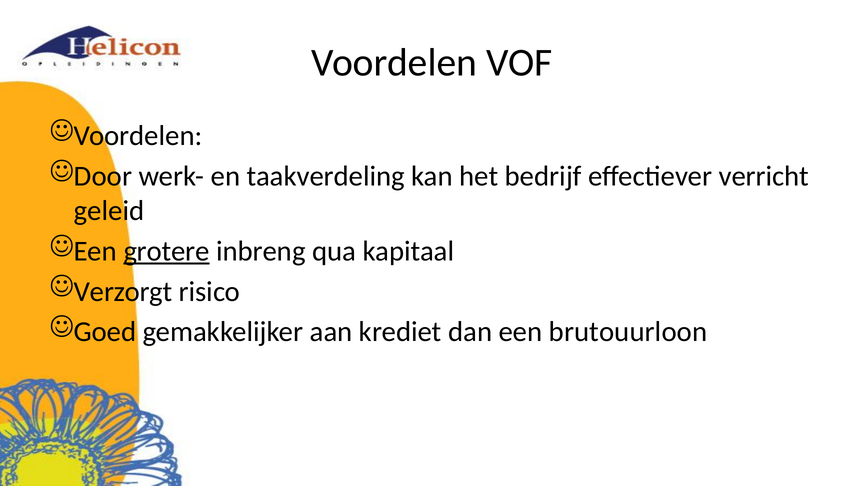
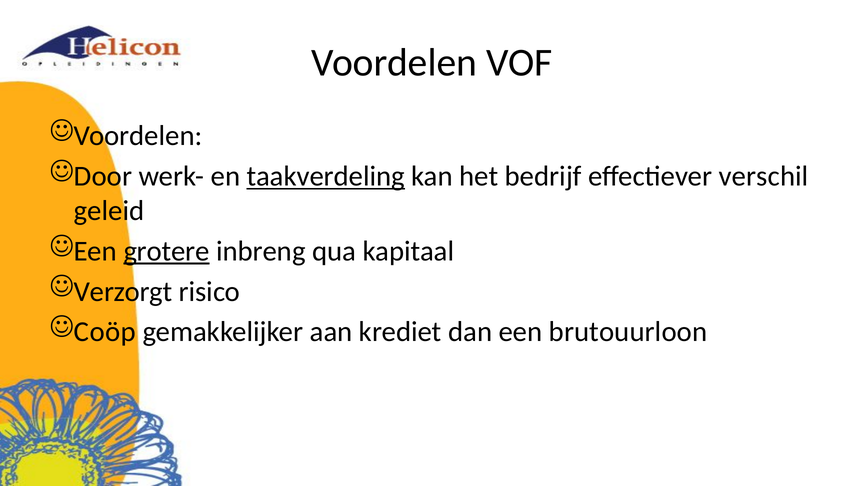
taakverdeling underline: none -> present (326, 176)
verricht: verricht -> verschil (764, 176)
Goed: Goed -> Coöp (105, 332)
